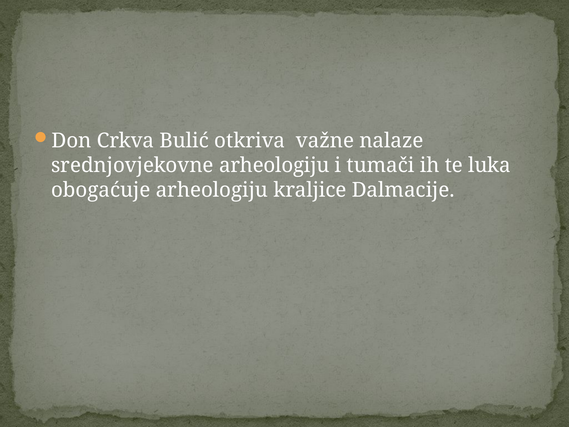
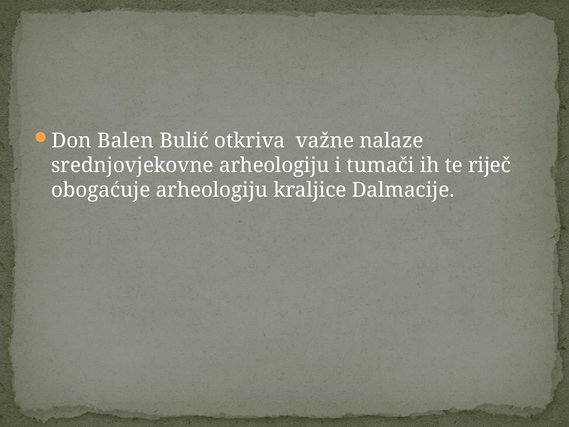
Crkva: Crkva -> Balen (125, 141)
luka: luka -> riječ (490, 165)
